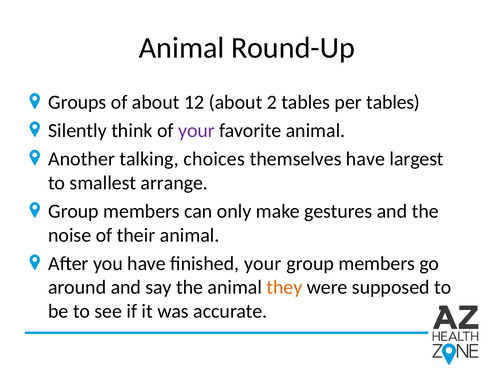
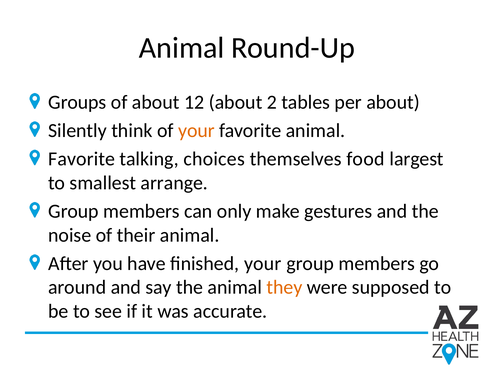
per tables: tables -> about (393, 102)
your colour: purple -> orange (196, 131)
Another: Another -> Favorite (82, 159)
themselves have: have -> food (365, 159)
